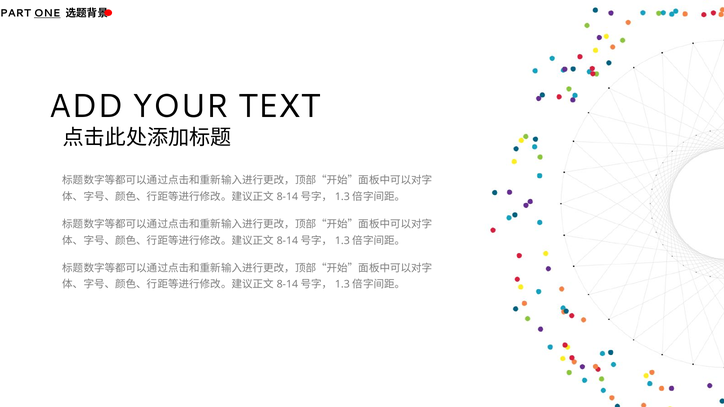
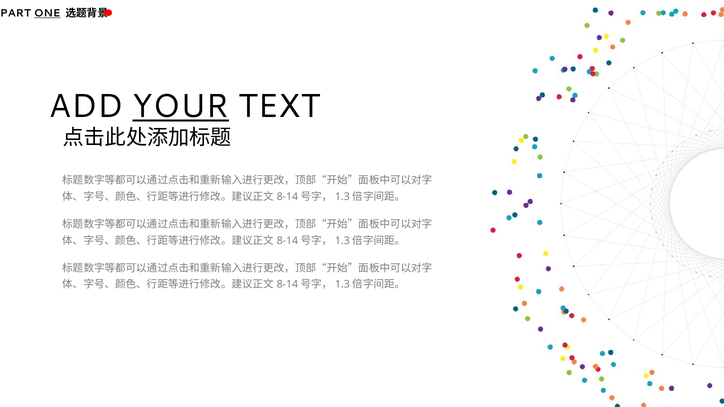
YOUR underline: none -> present (181, 106)
